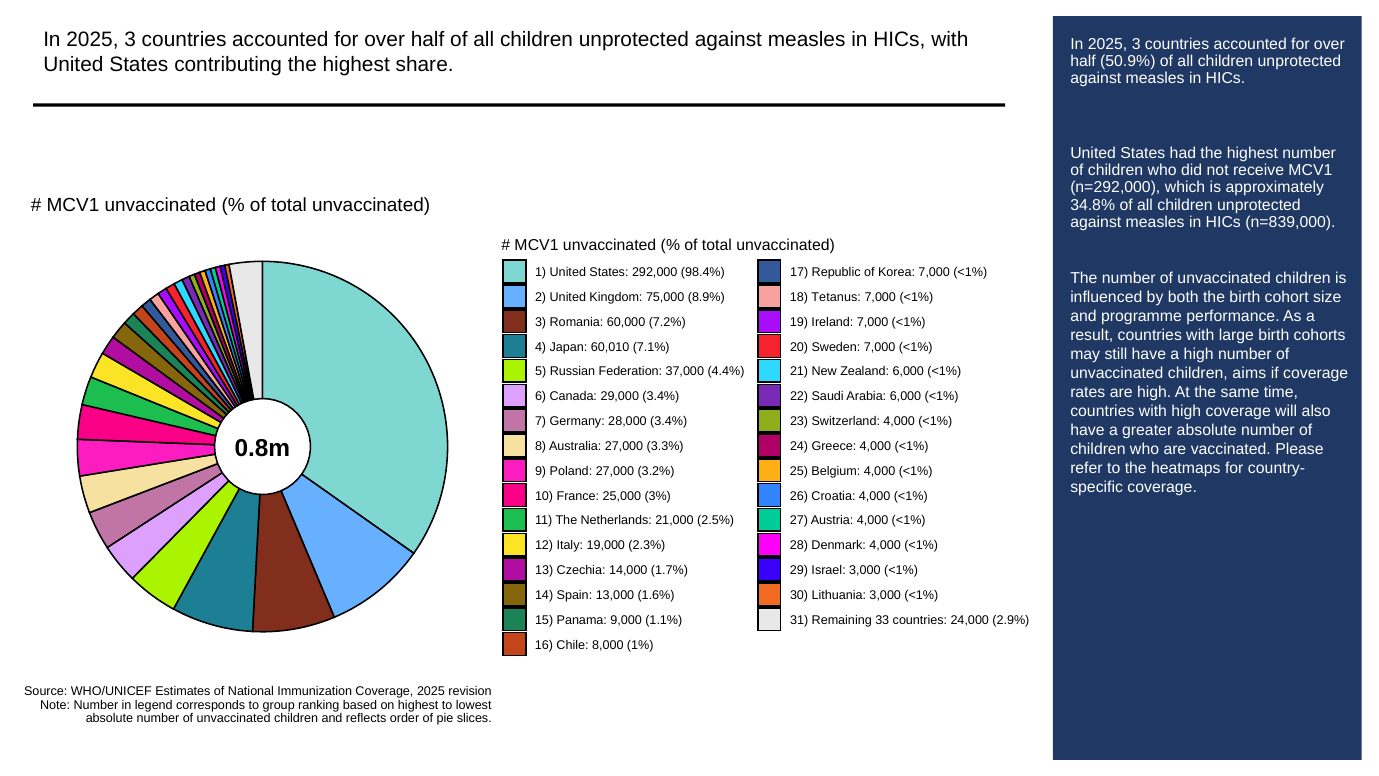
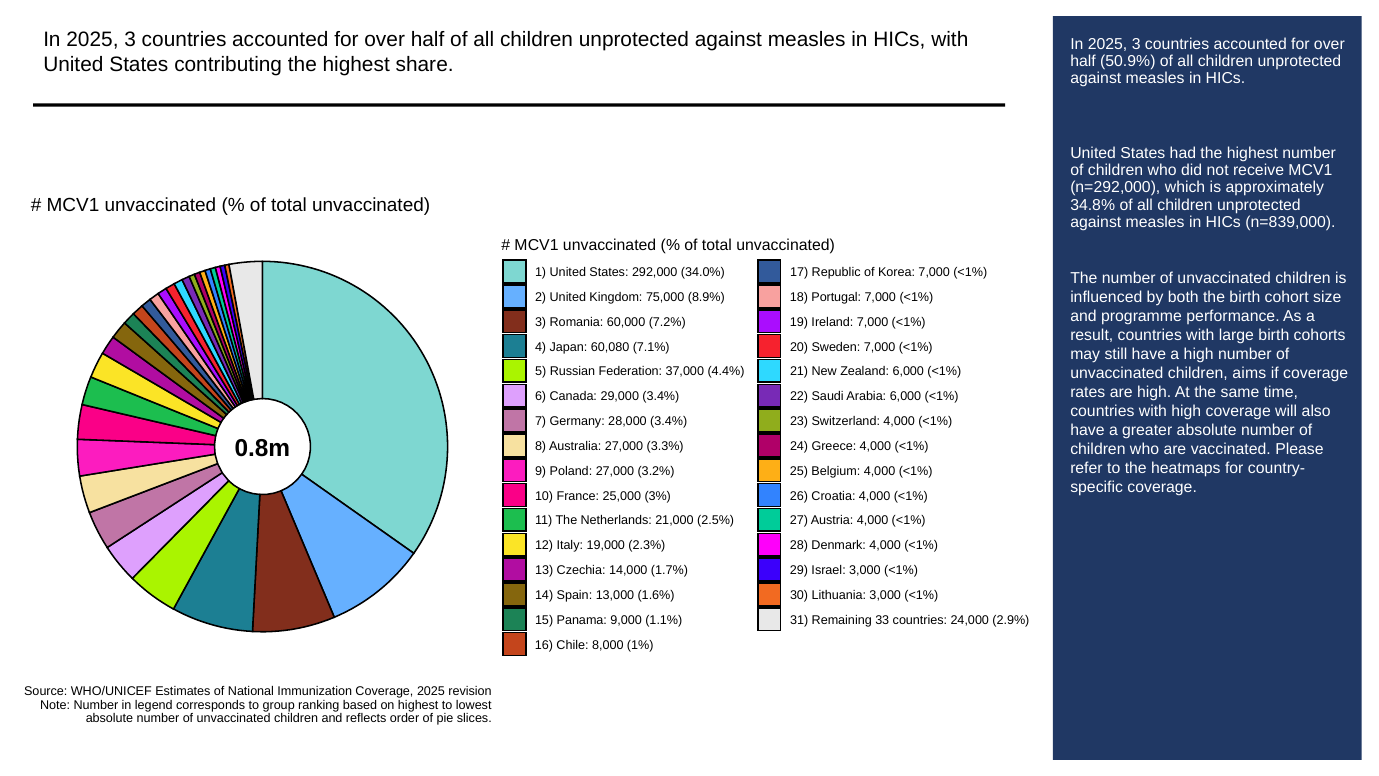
98.4%: 98.4% -> 34.0% (703, 272)
Tetanus: Tetanus -> Portugal (836, 297)
60,010: 60,010 -> 60,080 (610, 347)
